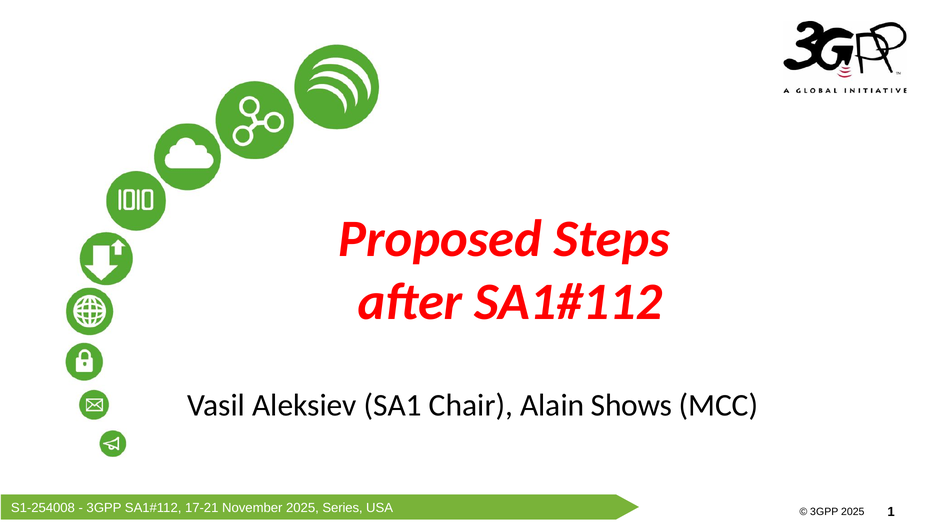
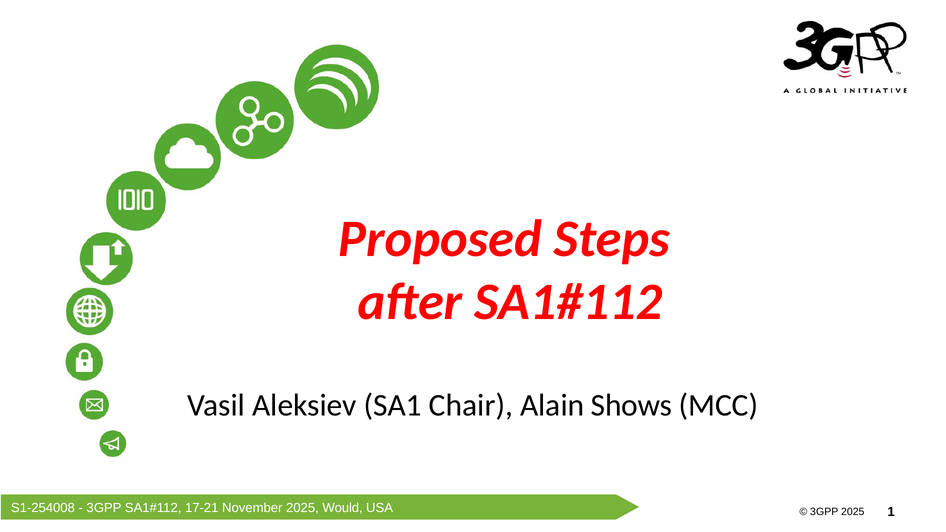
Series: Series -> Would (343, 508)
